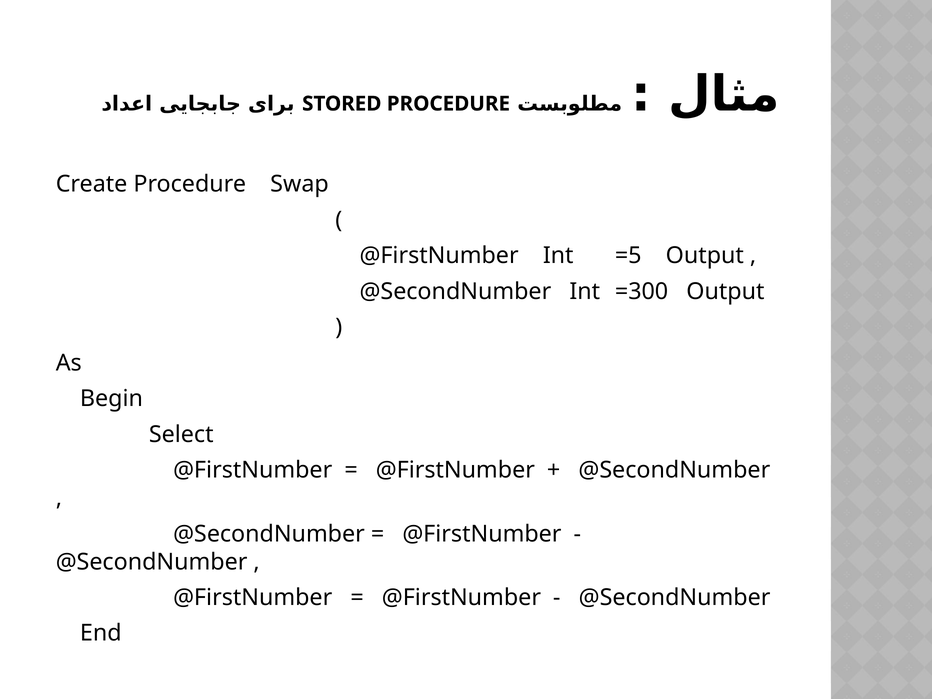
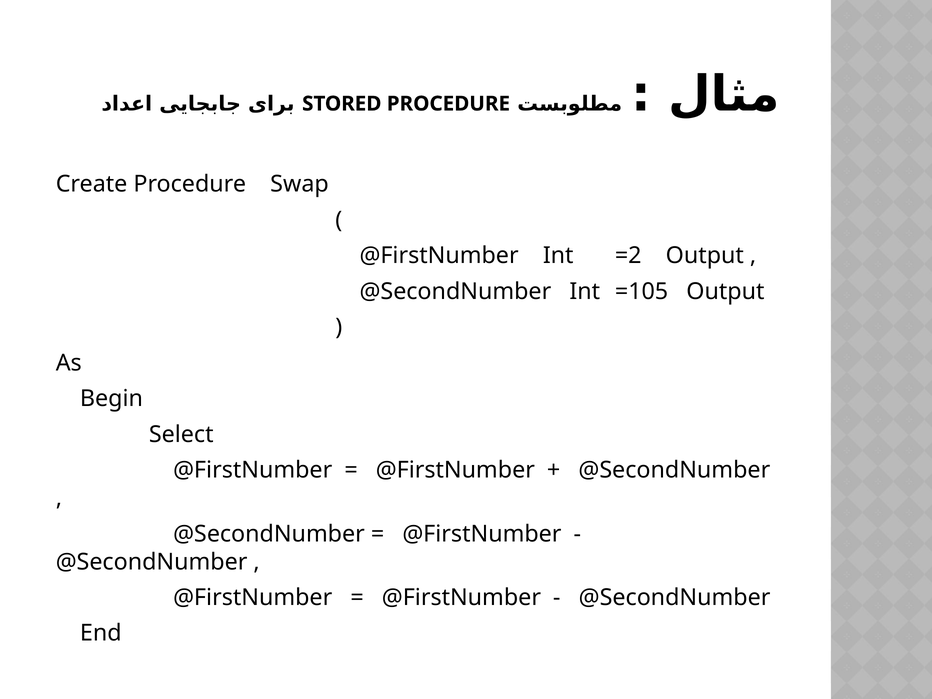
=5: =5 -> =2 (628, 256)
=300: =300 -> =105 (642, 291)
